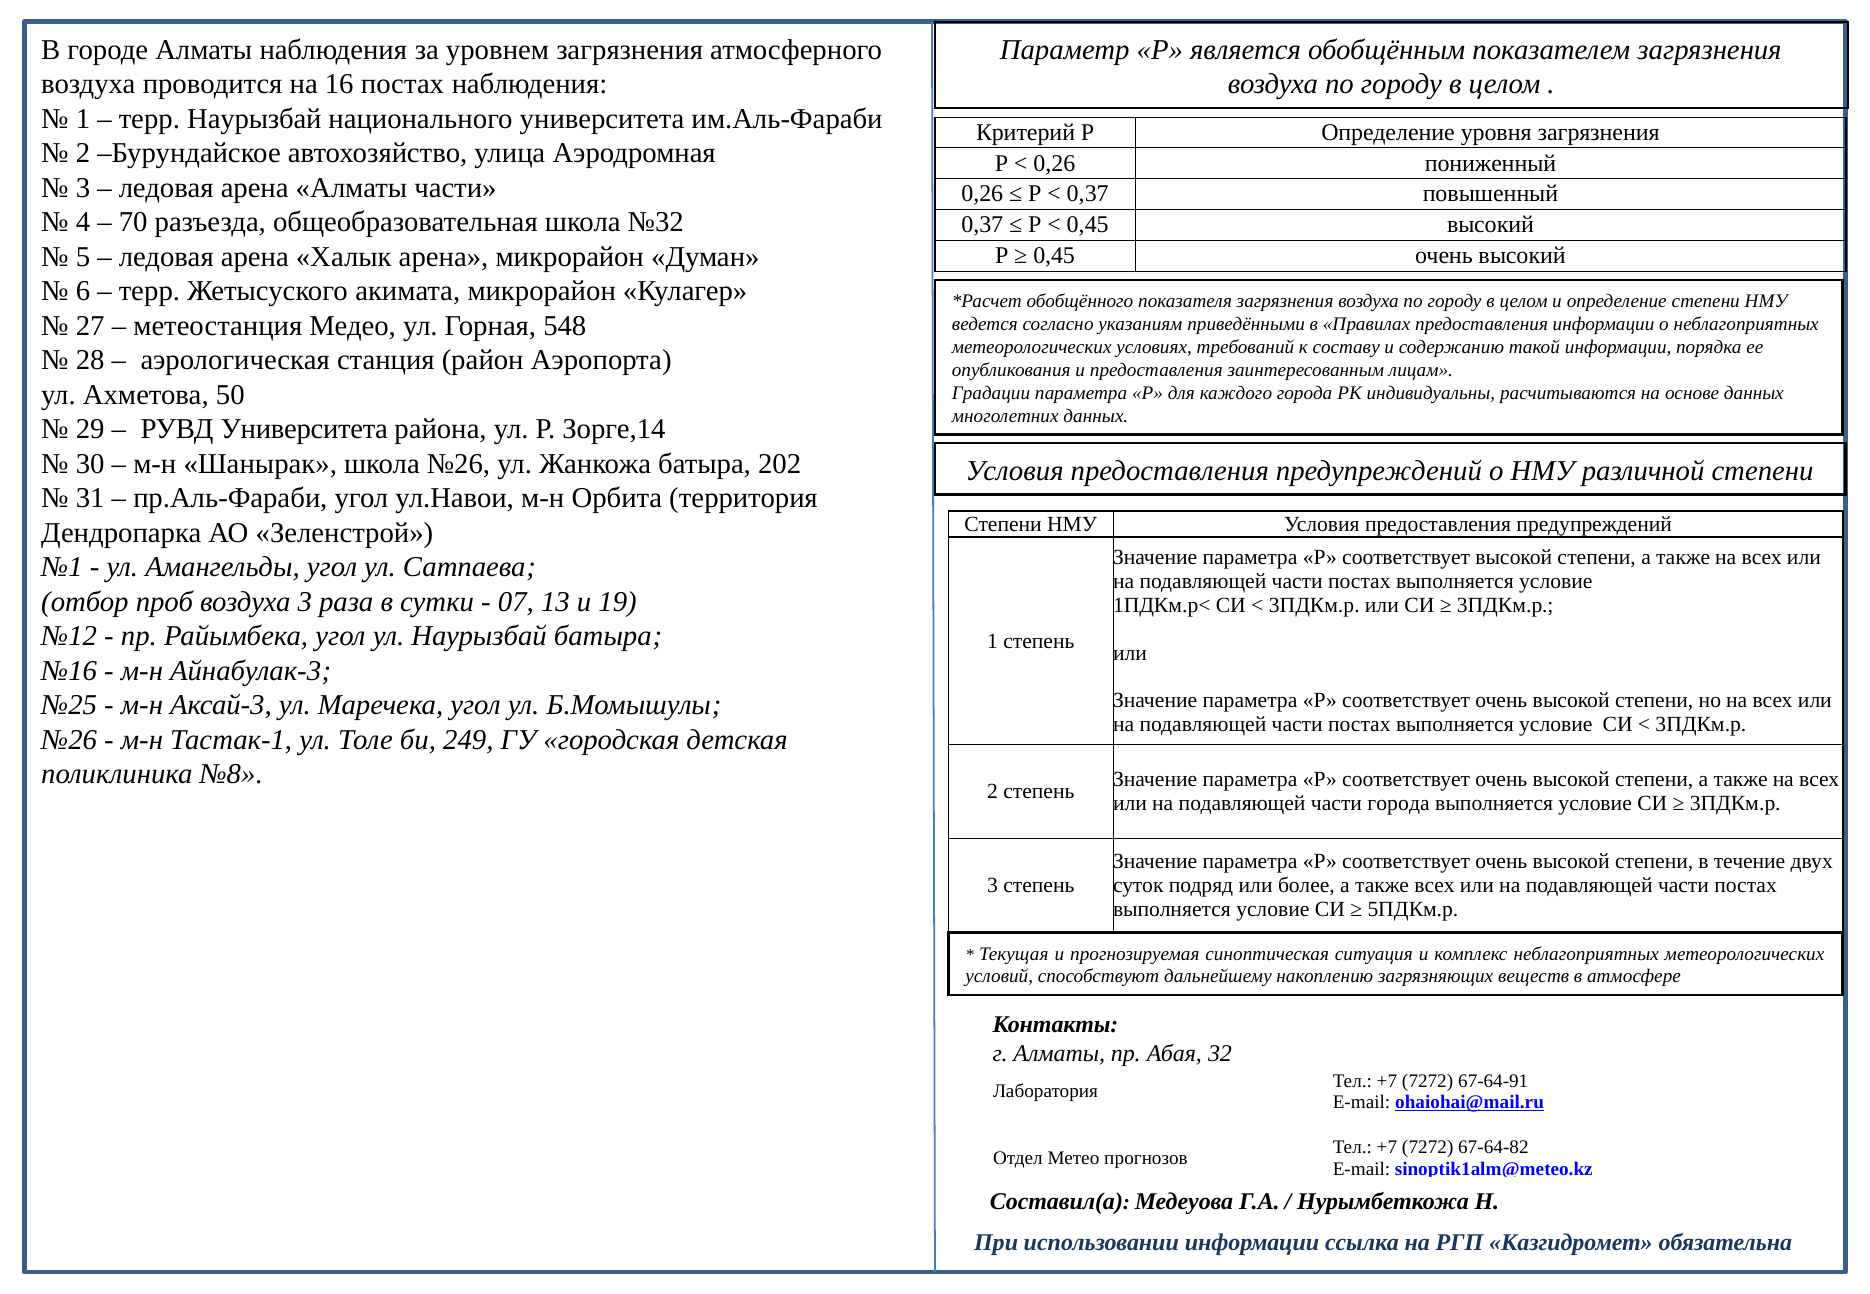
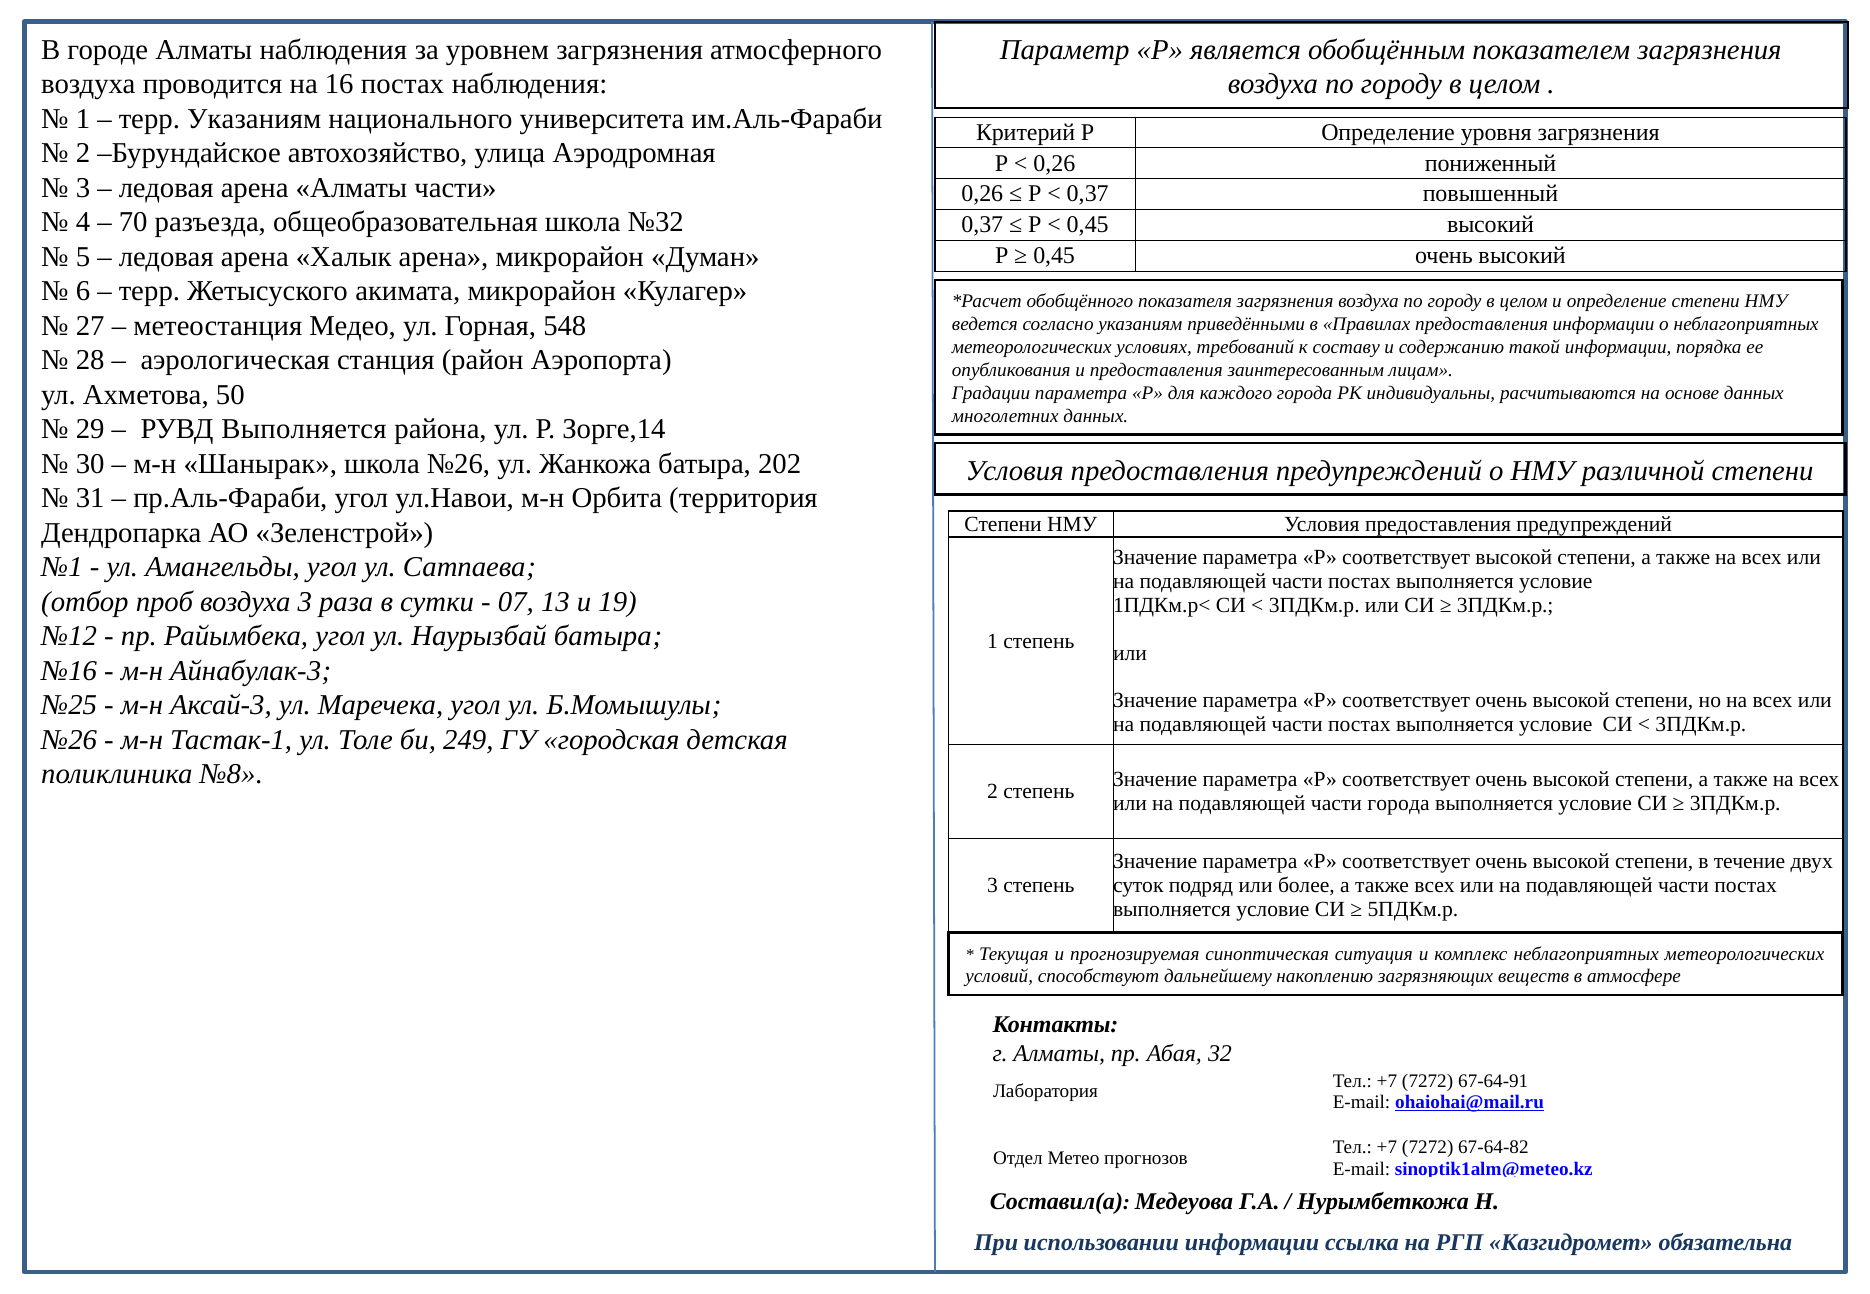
терр Наурызбай: Наурызбай -> Указаниям (254, 119)
РУВД Университета: Университета -> Выполняется (304, 429)
